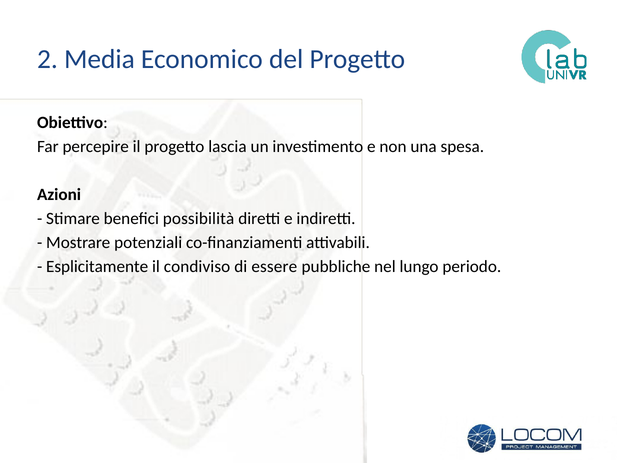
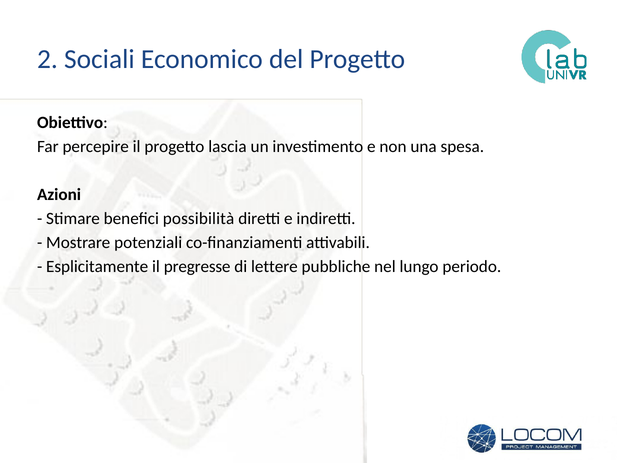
Media: Media -> Sociali (99, 59)
condiviso: condiviso -> pregresse (197, 267)
essere: essere -> lettere (274, 267)
